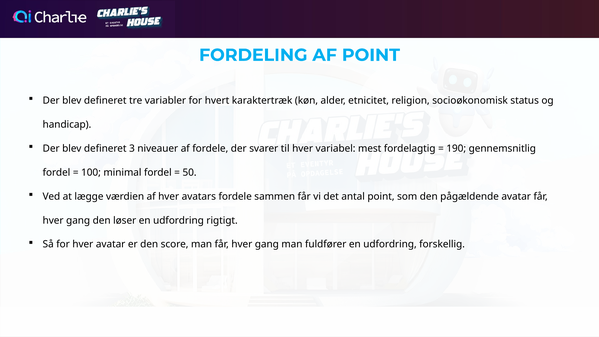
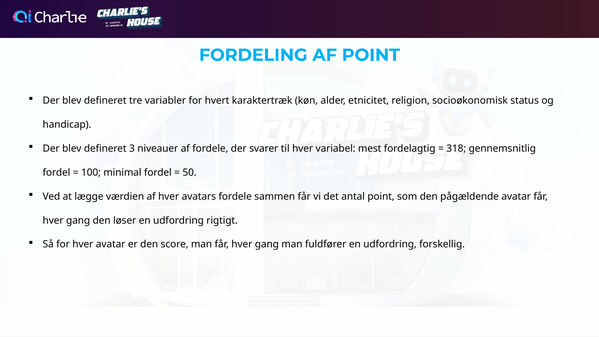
190: 190 -> 318 (456, 149)
